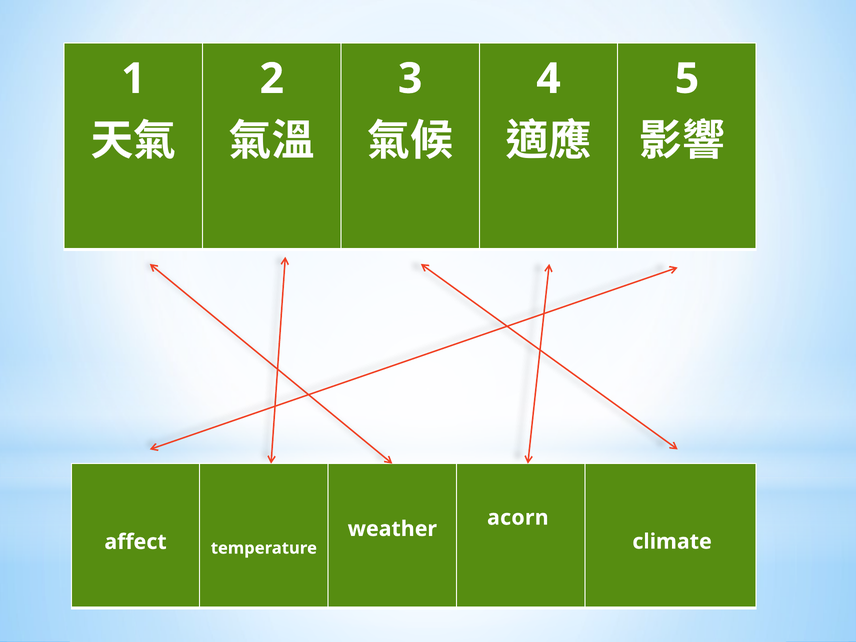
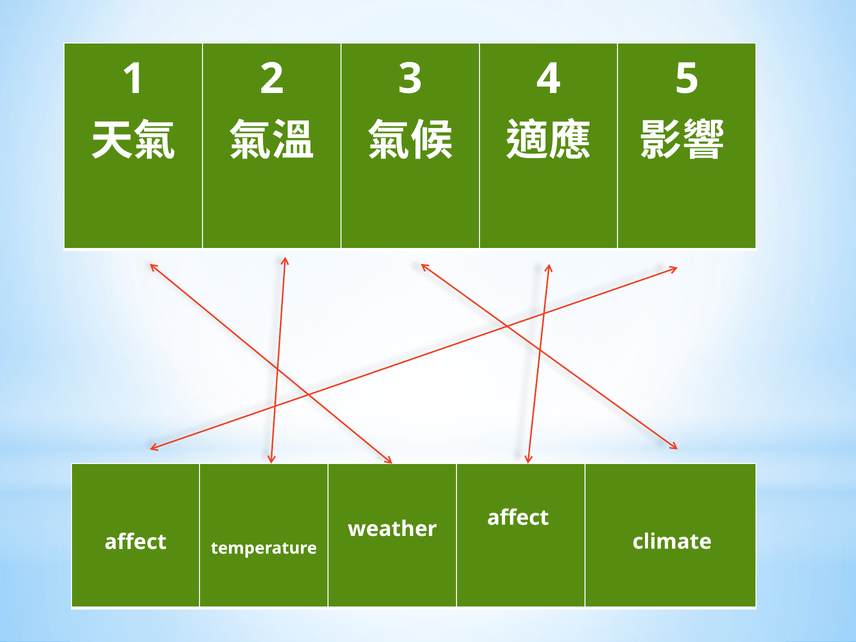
acorn: acorn -> affect (518, 518)
